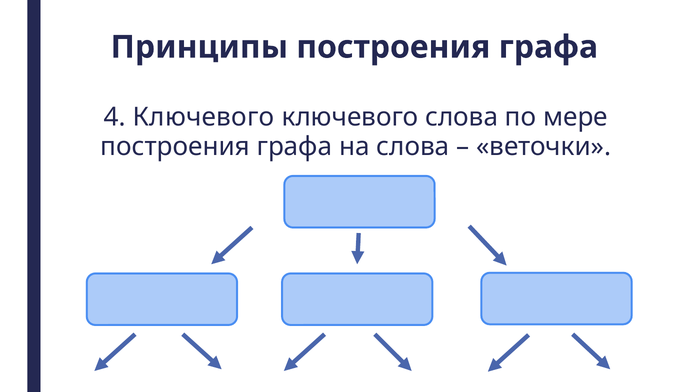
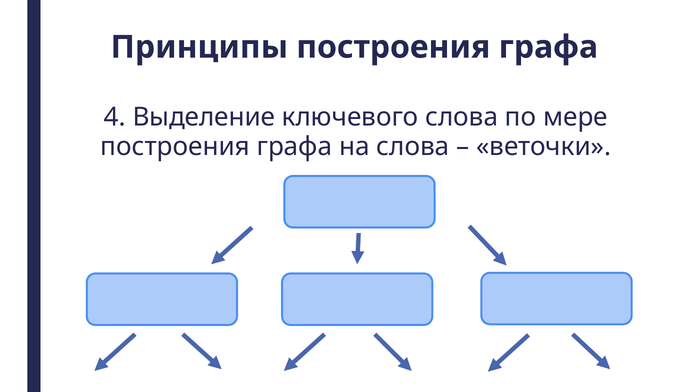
4 Ключевого: Ключевого -> Выделение (204, 117)
